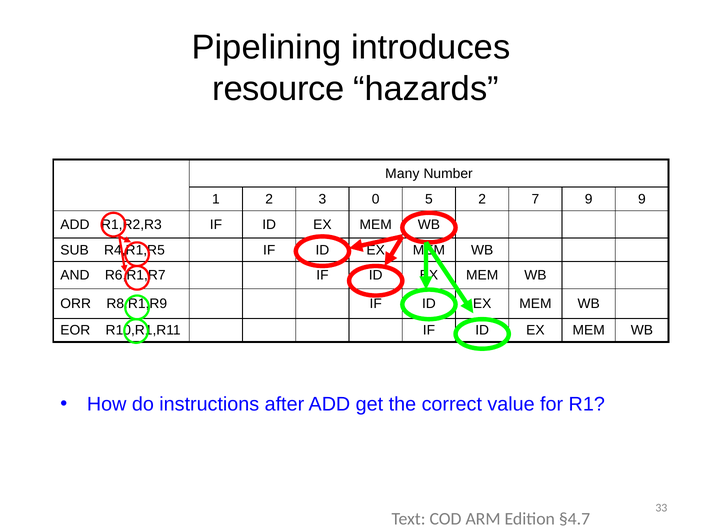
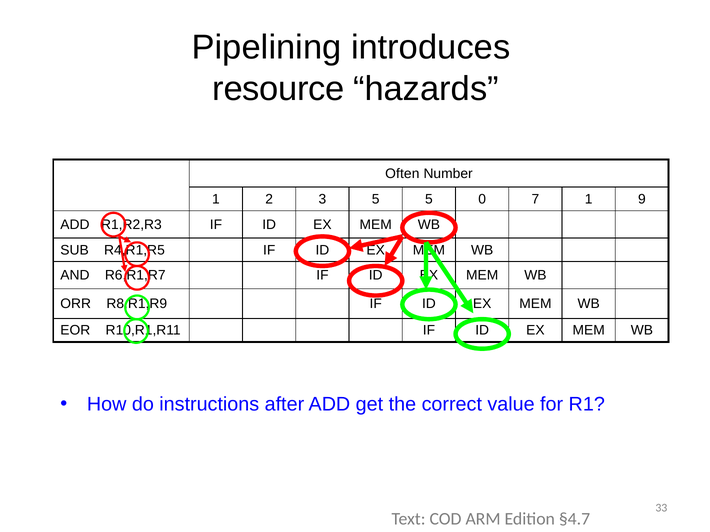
Many: Many -> Often (402, 174)
3 0: 0 -> 5 (376, 199)
5 2: 2 -> 0 (482, 199)
7 9: 9 -> 1 (589, 199)
